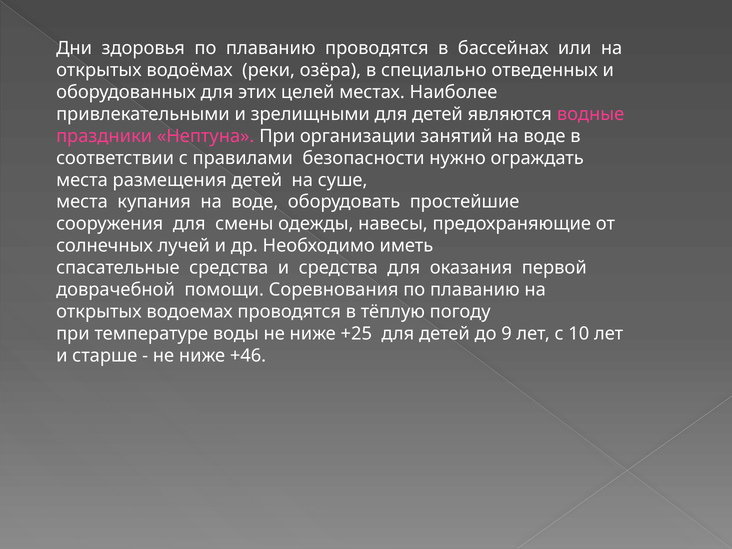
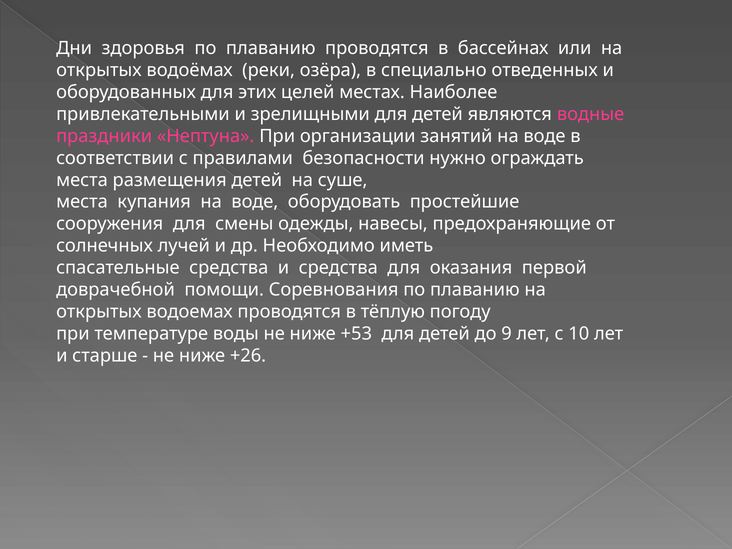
+25: +25 -> +53 (356, 334)
+46: +46 -> +26 (248, 356)
